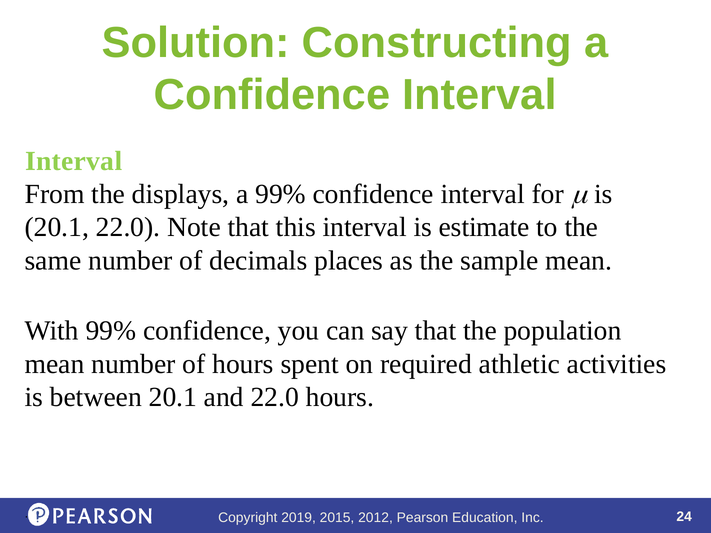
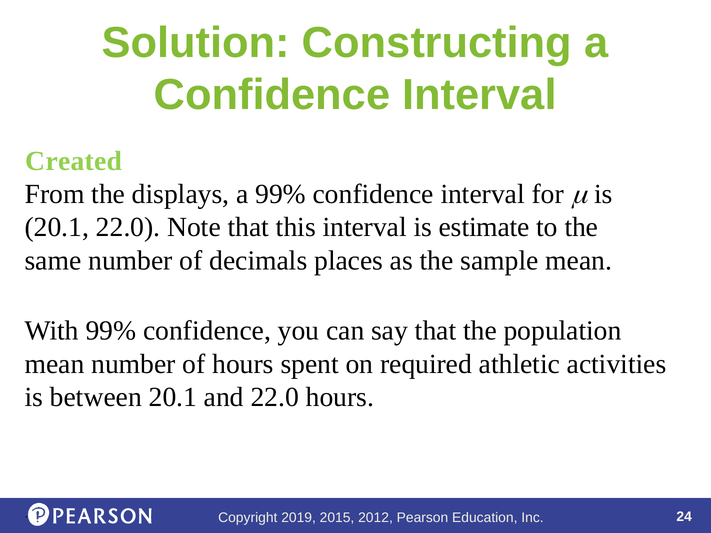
Interval: Interval -> Created (74, 161)
